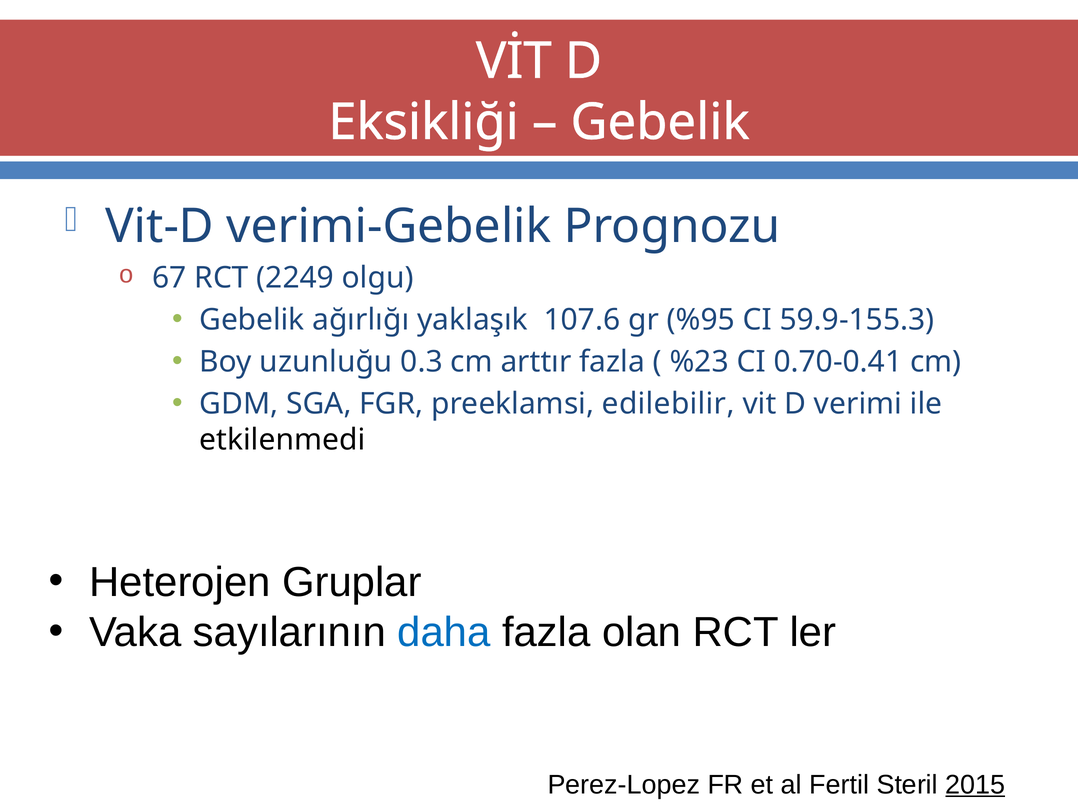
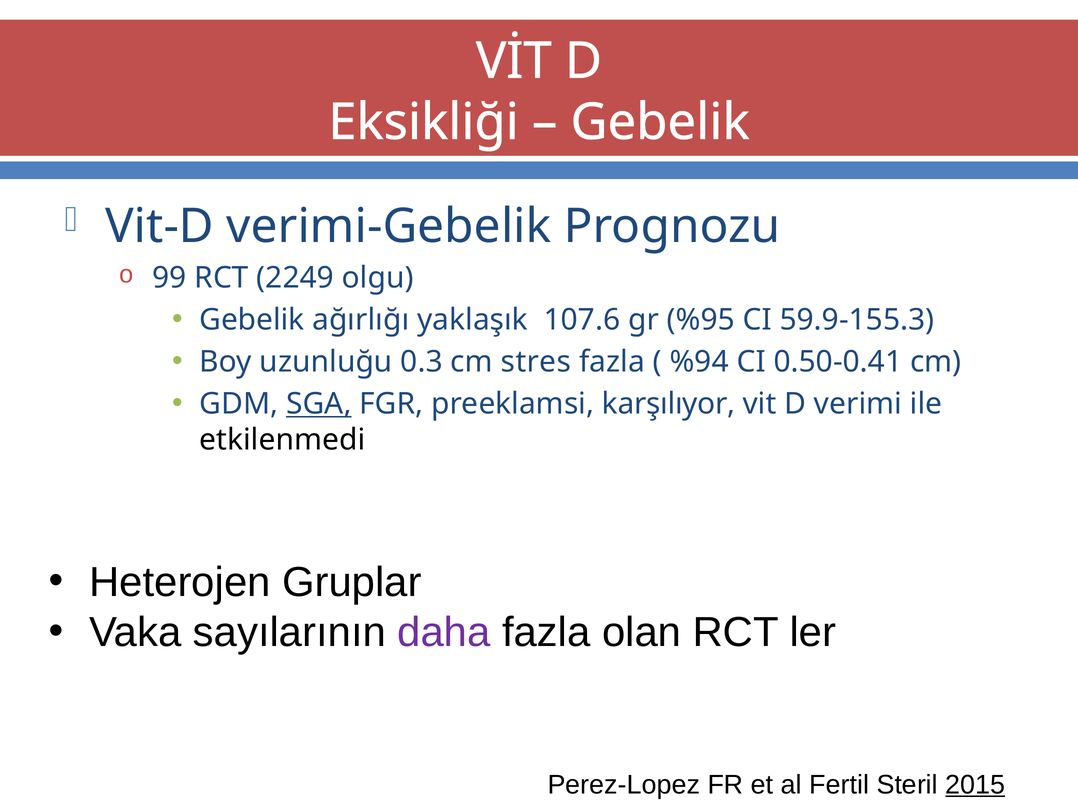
67: 67 -> 99 (169, 278)
arttır: arttır -> stres (536, 362)
%23: %23 -> %94 (699, 362)
0.70-0.41: 0.70-0.41 -> 0.50-0.41 (838, 362)
SGA underline: none -> present (319, 404)
edilebilir: edilebilir -> karşılıyor (669, 404)
daha colour: blue -> purple (444, 632)
